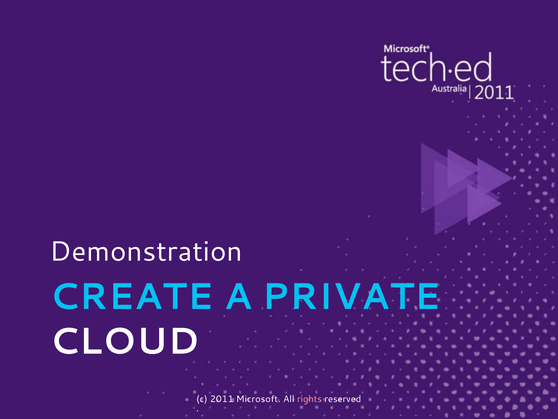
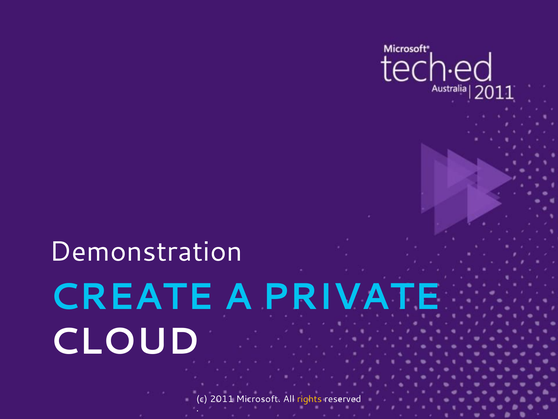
rights colour: pink -> yellow (309, 399)
